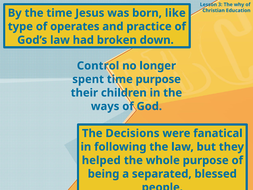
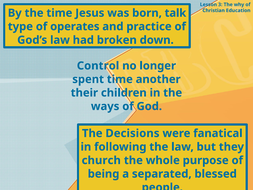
like: like -> talk (175, 13)
time purpose: purpose -> another (158, 79)
helped: helped -> church (101, 160)
